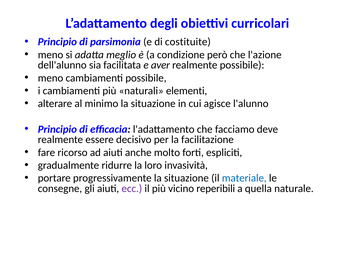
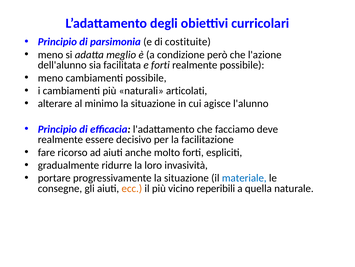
e aver: aver -> forti (160, 65)
elementi: elementi -> articolati (187, 91)
ecc colour: purple -> orange (132, 188)
